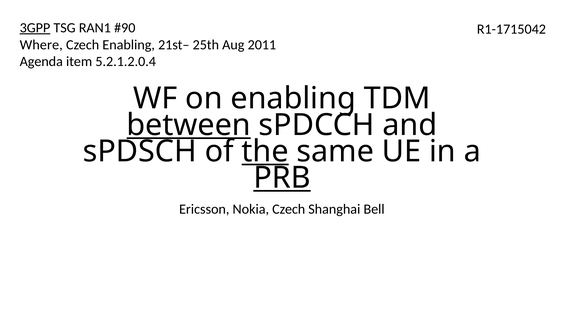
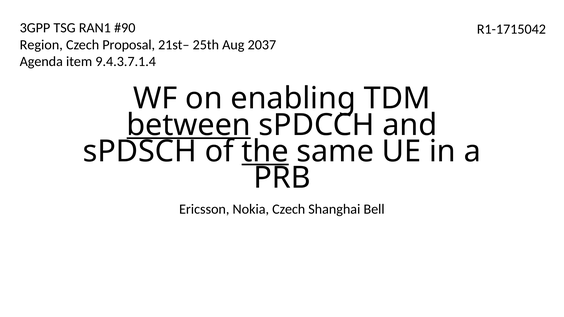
3GPP underline: present -> none (35, 28)
Where: Where -> Region (41, 45)
Czech Enabling: Enabling -> Proposal (129, 45)
2011: 2011 -> 2037 (262, 45)
5.2.1.2.0.4: 5.2.1.2.0.4 -> 9.4.3.7.1.4 (126, 62)
PRB underline: present -> none (282, 178)
